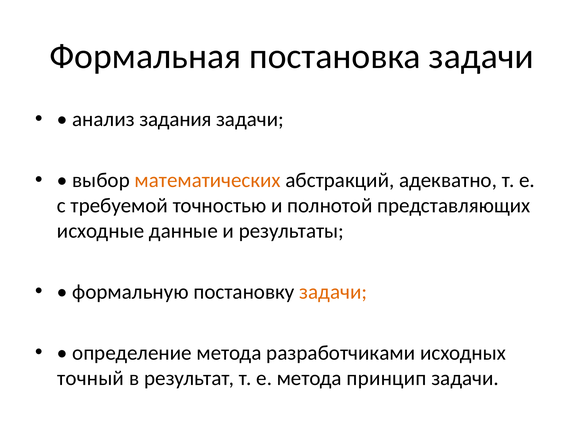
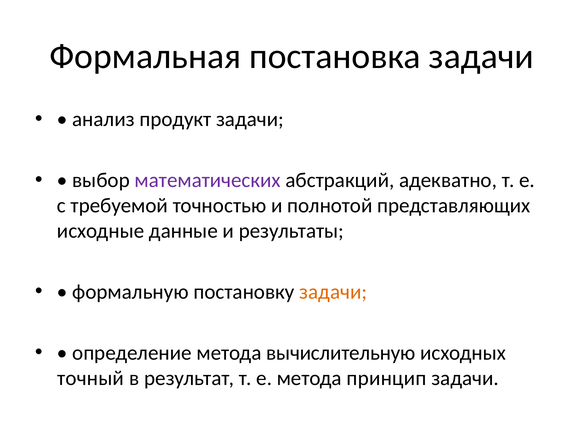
задания: задания -> продукт (175, 119)
математических colour: orange -> purple (208, 180)
разработчиками: разработчиками -> вычислительную (341, 353)
